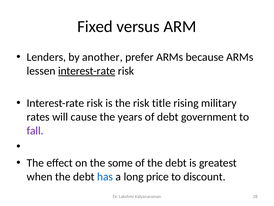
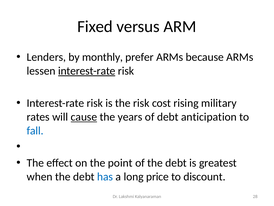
another: another -> monthly (103, 57)
title: title -> cost (162, 103)
cause underline: none -> present (84, 117)
government: government -> anticipation (209, 117)
fall colour: purple -> blue (35, 130)
some: some -> point (120, 163)
